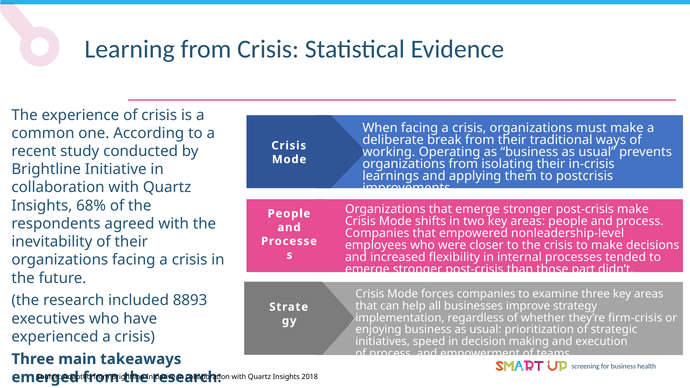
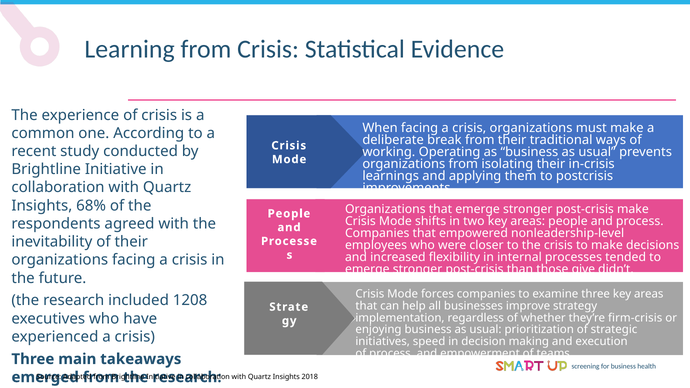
part: part -> give (583, 269)
8893: 8893 -> 1208 (190, 301)
